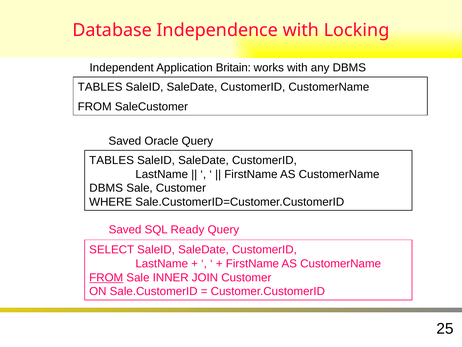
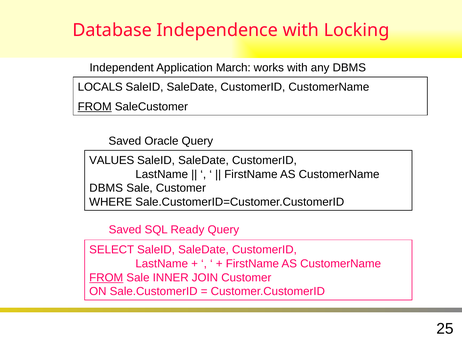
Britain: Britain -> March (233, 68)
TABLES: TABLES -> LOCALS (100, 87)
FROM underline: none -> present (95, 107)
TABLES: TABLES -> VALUES (112, 160)
